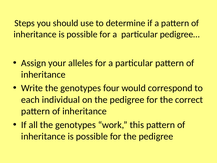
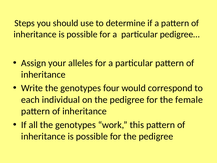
correct: correct -> female (189, 100)
